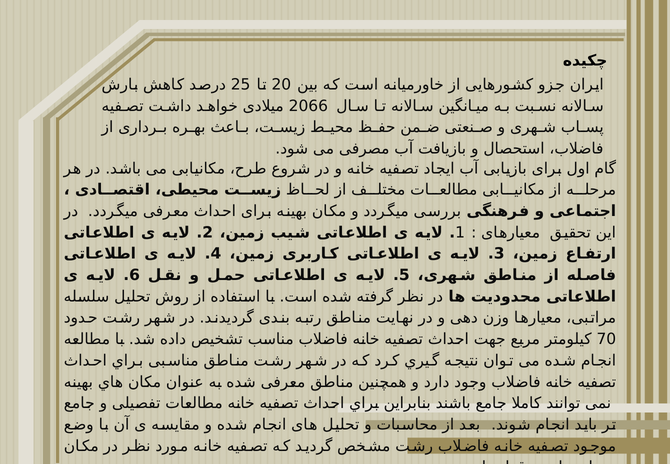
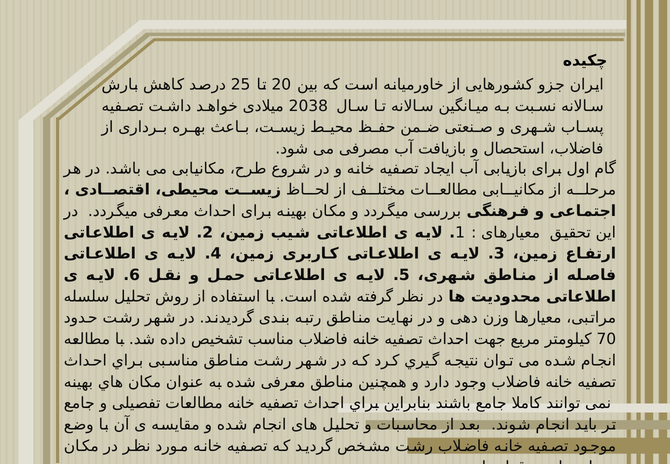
2066: 2066 -> 2038 (308, 106)
